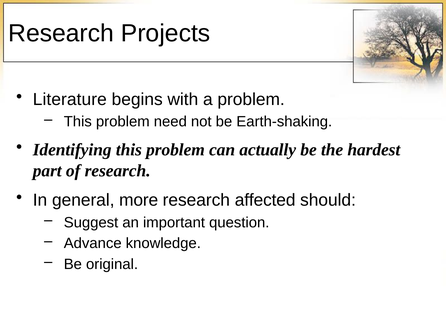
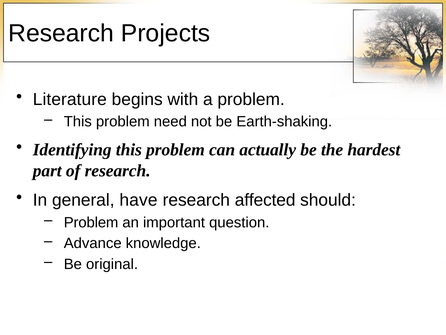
more: more -> have (138, 200)
Suggest: Suggest -> Problem (91, 222)
